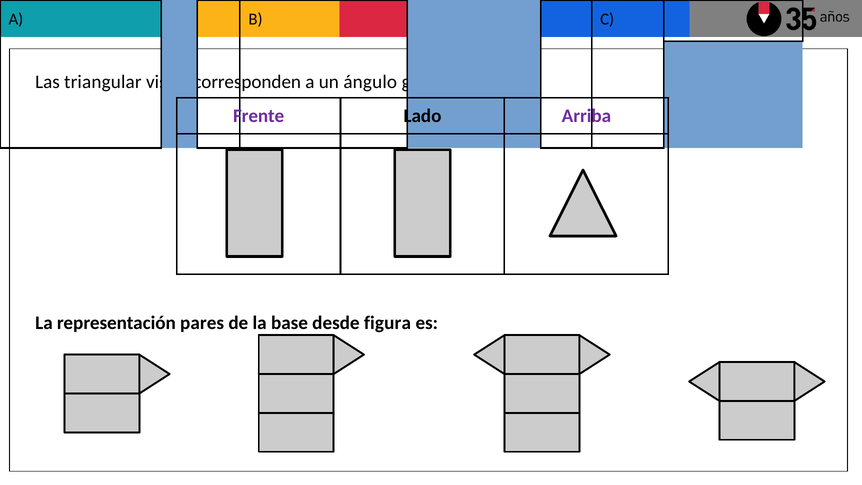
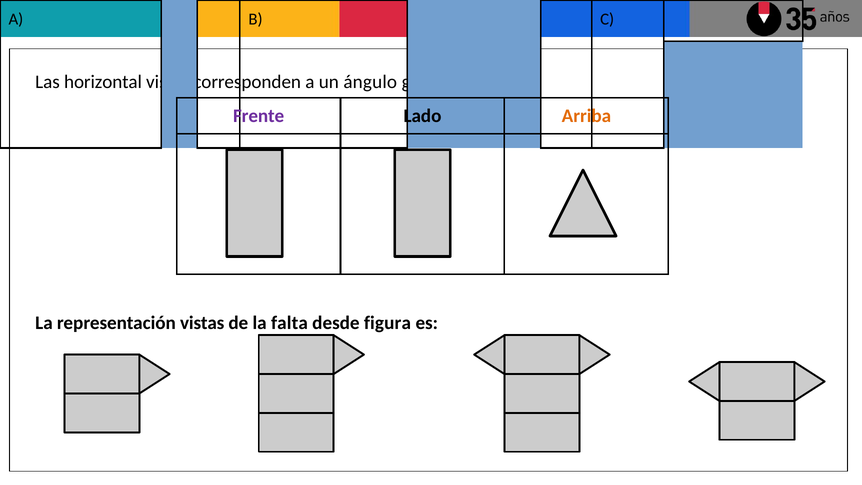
triangular: triangular -> horizontal (103, 82)
Arriba colour: purple -> orange (586, 116)
representación pares: pares -> vistas (202, 323)
base: base -> falta (289, 323)
